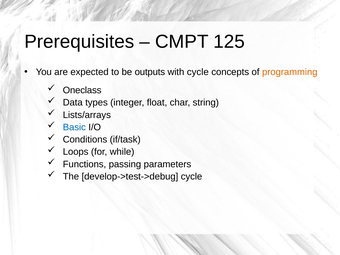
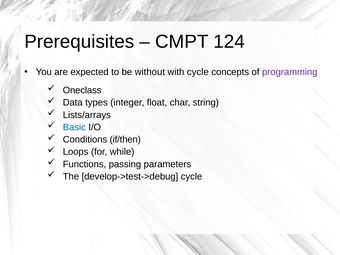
125: 125 -> 124 (229, 42)
outputs: outputs -> without (150, 72)
programming colour: orange -> purple (290, 72)
if/task: if/task -> if/then (125, 140)
